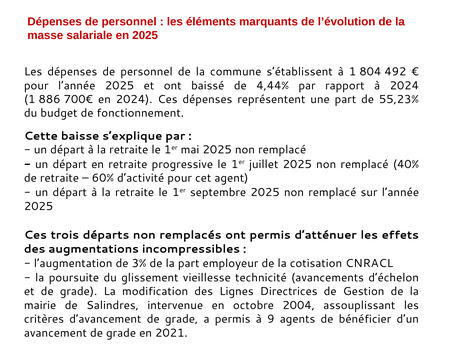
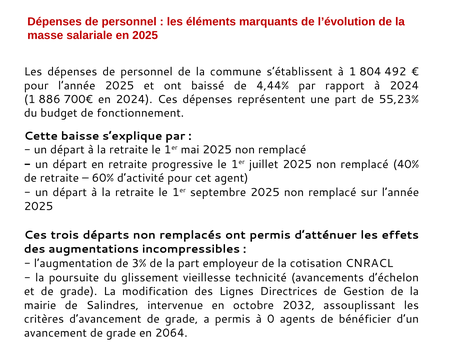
2004: 2004 -> 2032 (299, 306)
9: 9 -> 0 (271, 320)
2021: 2021 -> 2064 (171, 334)
